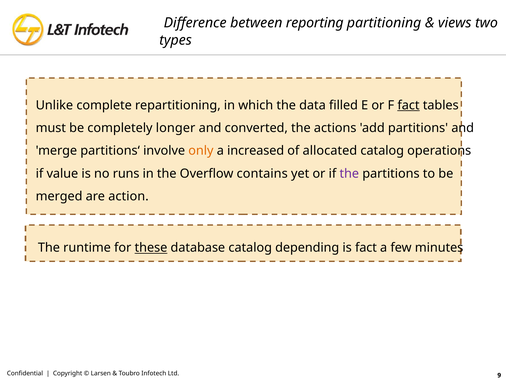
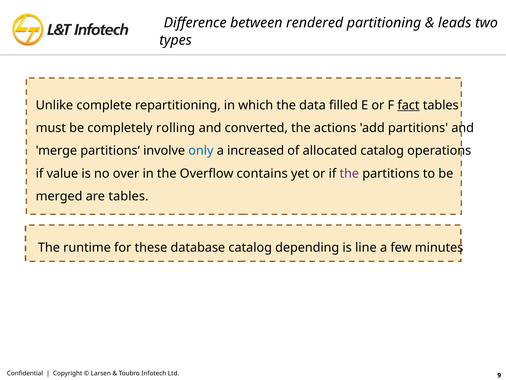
reporting: reporting -> rendered (315, 23)
views: views -> leads (455, 23)
longer: longer -> rolling (176, 128)
only colour: orange -> blue (201, 151)
runs: runs -> over (126, 173)
are action: action -> tables (128, 196)
these underline: present -> none (151, 247)
is fact: fact -> line (366, 247)
